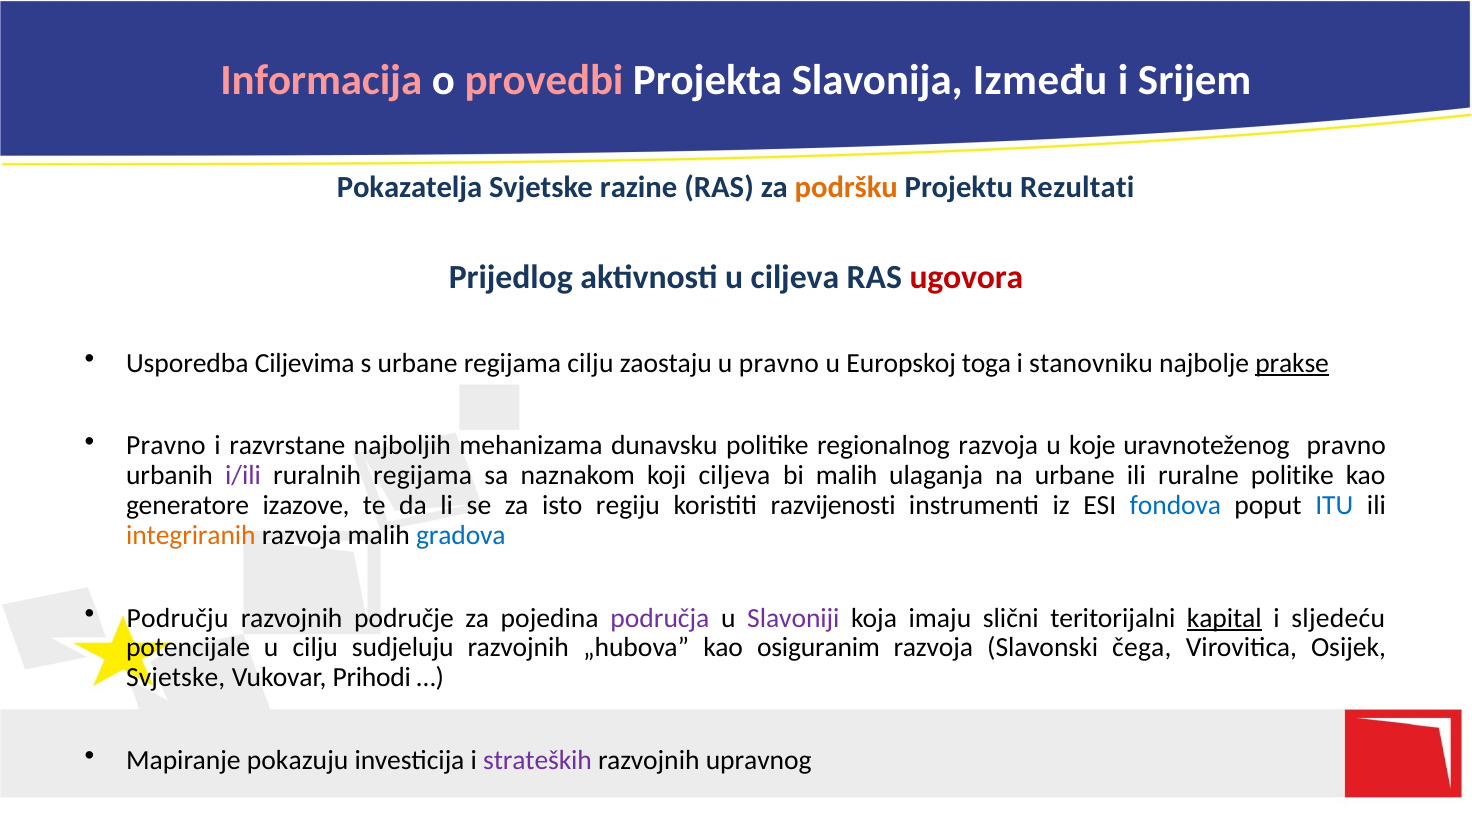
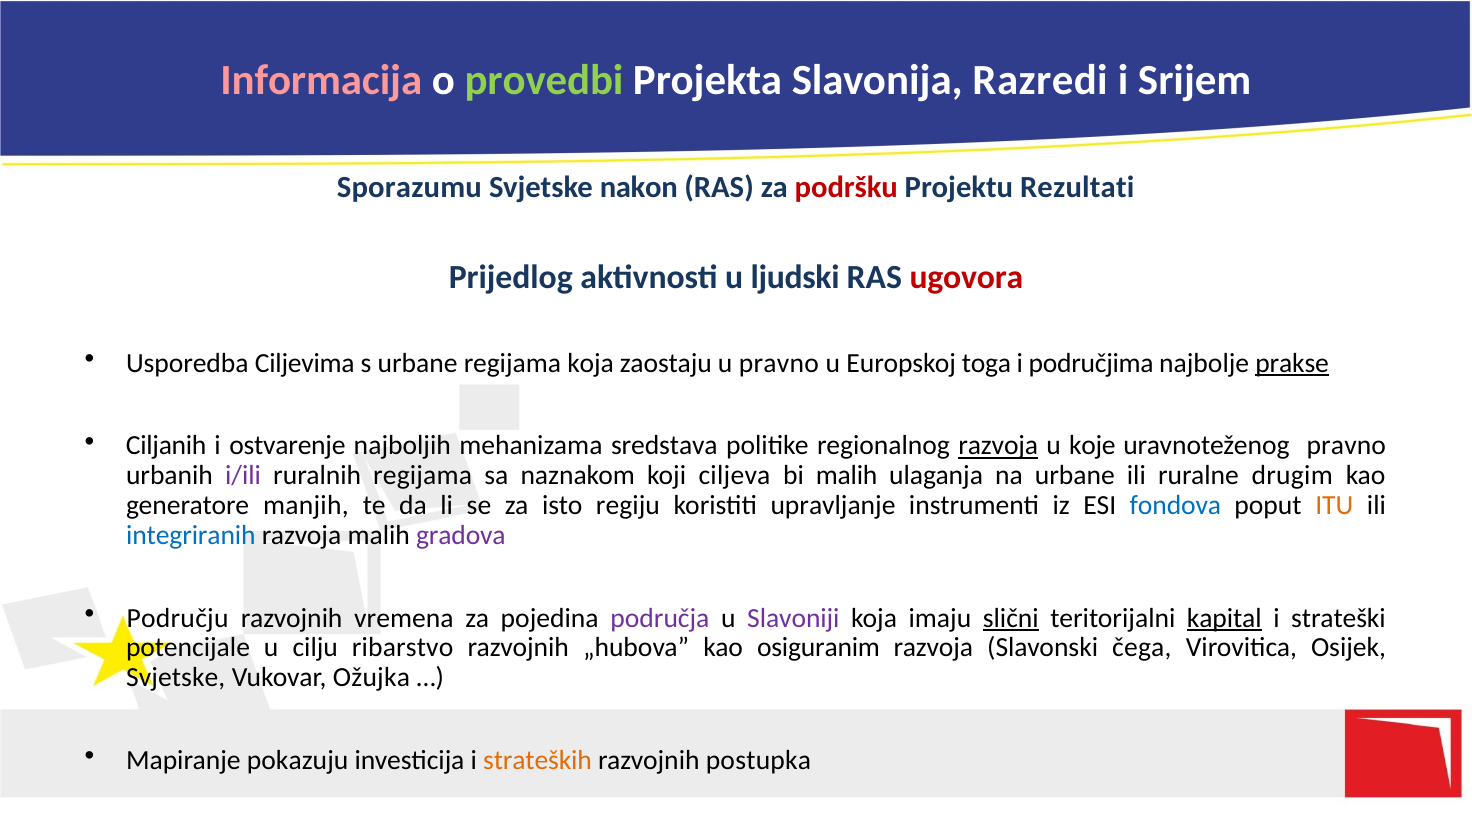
provedbi colour: pink -> light green (544, 81)
Između: Između -> Razredi (1040, 81)
Pokazatelja: Pokazatelja -> Sporazumu (409, 187)
razine: razine -> nakon (639, 187)
podršku colour: orange -> red (846, 187)
u ciljeva: ciljeva -> ljudski (795, 278)
regijama cilju: cilju -> koja (591, 363)
stanovniku: stanovniku -> područjima (1091, 363)
Pravno: Pravno -> Ciljanih (166, 446)
razvrstane: razvrstane -> ostvarenje (287, 446)
dunavsku: dunavsku -> sredstava (664, 446)
razvoja underline: none -> present (998, 446)
ruralne politike: politike -> drugim (1292, 476)
izazove: izazove -> manjih (306, 505)
razvijenosti: razvijenosti -> upravljanje (833, 505)
ITU colour: blue -> orange (1334, 505)
integriranih colour: orange -> blue (191, 535)
gradova colour: blue -> purple (461, 535)
područje: područje -> vremena (404, 618)
slični underline: none -> present (1011, 618)
sljedeću: sljedeću -> strateški (1338, 618)
sudjeluju: sudjeluju -> ribarstvo (403, 648)
Prihodi: Prihodi -> Ožujka (371, 678)
strateških colour: purple -> orange (538, 760)
upravnog: upravnog -> postupka (758, 760)
